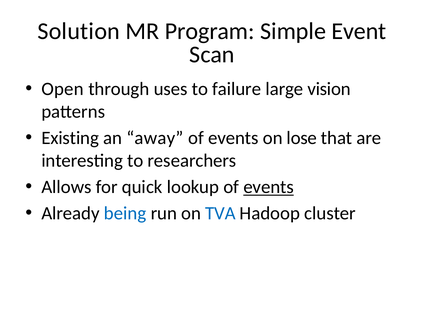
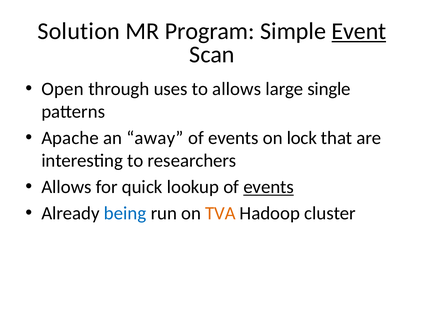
Event underline: none -> present (359, 31)
to failure: failure -> allows (237, 89)
vision: vision -> single (329, 89)
Existing: Existing -> Apache (70, 138)
lose: lose -> lock (302, 138)
TVA colour: blue -> orange (220, 213)
